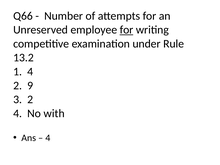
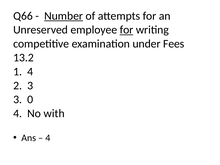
Number underline: none -> present (64, 16)
Rule: Rule -> Fees (174, 44)
2 9: 9 -> 3 (30, 86)
3 2: 2 -> 0 (30, 99)
